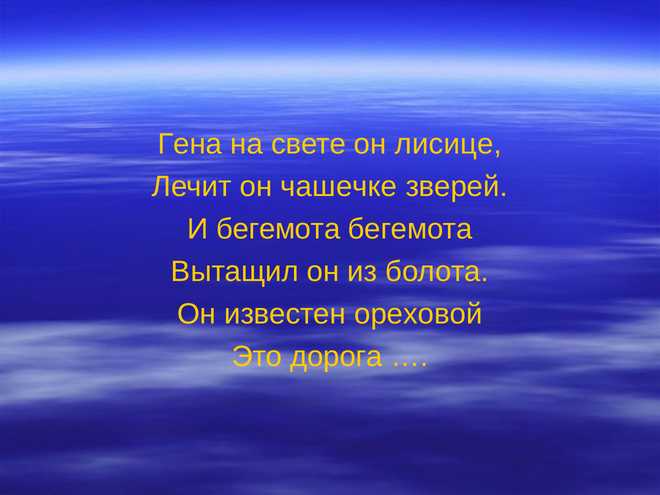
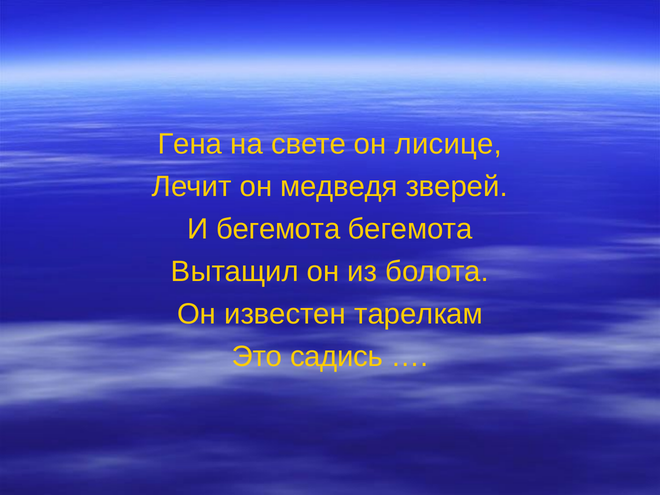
чашечке: чашечке -> медведя (339, 187)
ореховой: ореховой -> тарелкам (418, 314)
дорога: дорога -> садись (337, 357)
